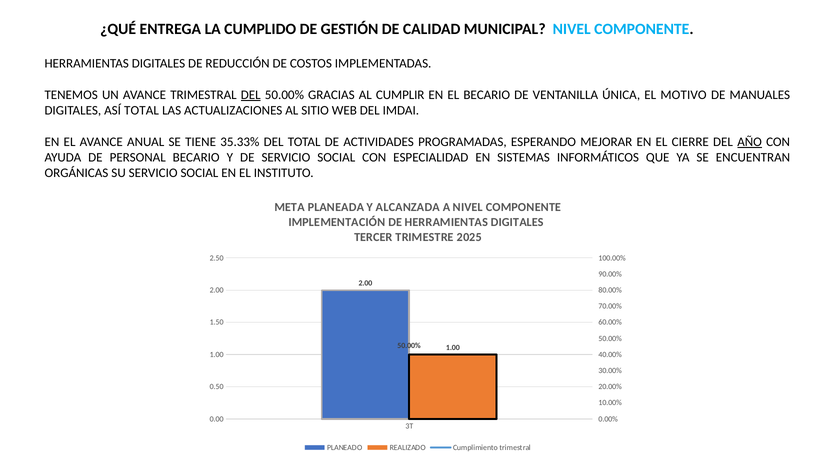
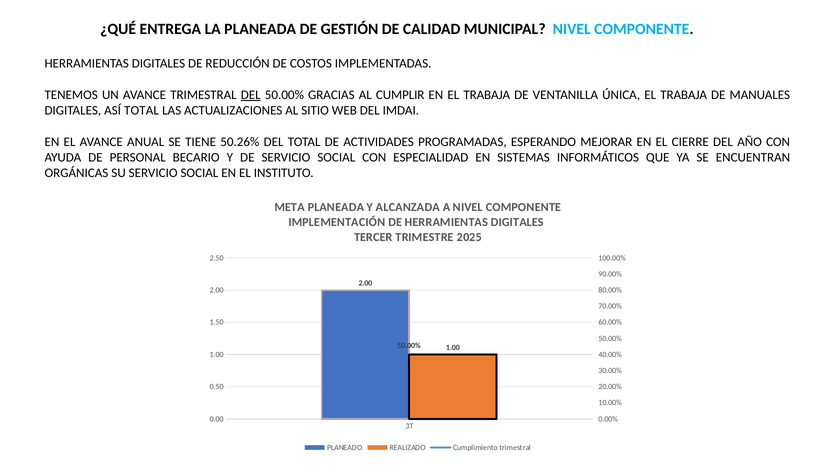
LA CUMPLIDO: CUMPLIDO -> PLANEADA (260, 29)
EN EL BECARIO: BECARIO -> TRABAJA (487, 95)
ÚNICA EL MOTIVO: MOTIVO -> TRABAJA (684, 95)
35.33%: 35.33% -> 50.26% (240, 142)
AÑO underline: present -> none (750, 142)
